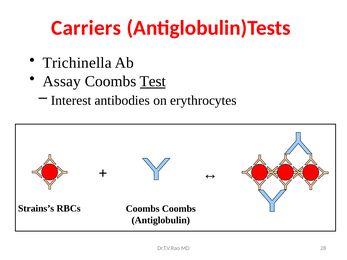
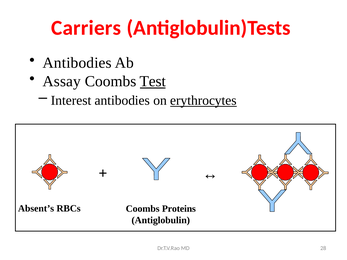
Trichinella: Trichinella -> Antibodies (77, 63)
erythrocytes underline: none -> present (203, 101)
Strains’s: Strains’s -> Absent’s (36, 209)
Coombs Coombs: Coombs -> Proteins (179, 209)
